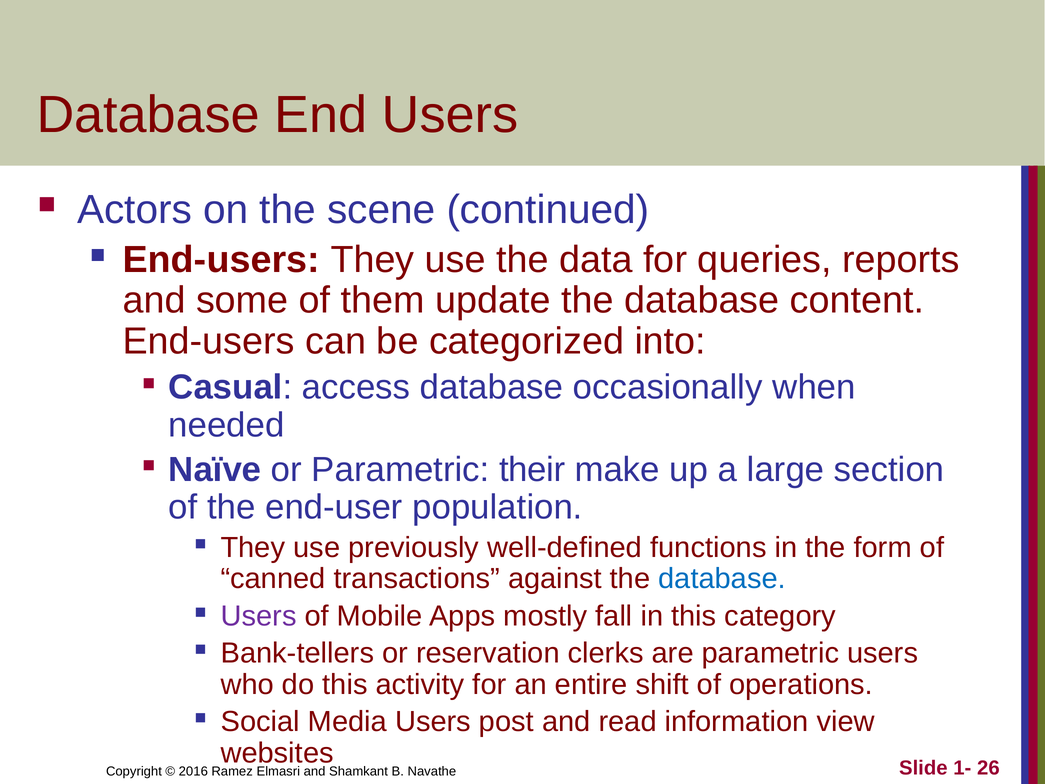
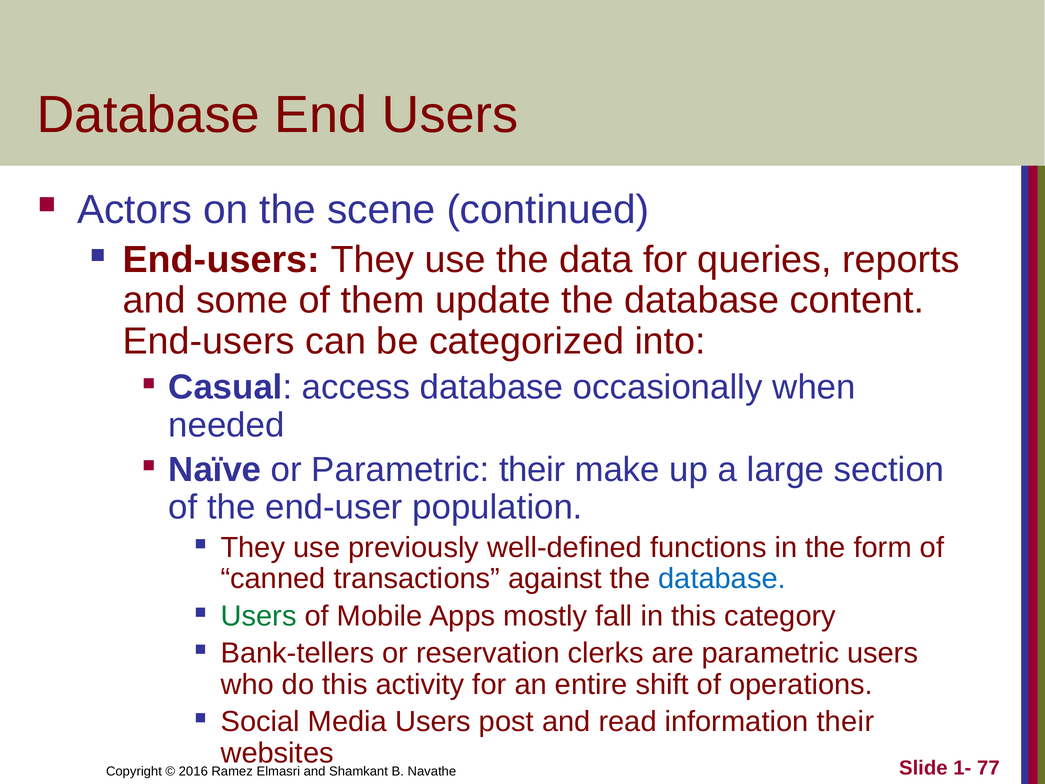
Users colour: purple -> green (259, 616)
information view: view -> their (845, 722)
26: 26 -> 77 (988, 768)
